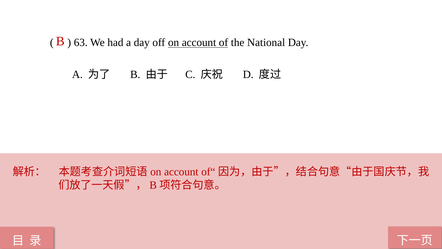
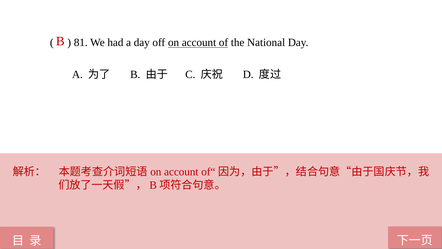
63: 63 -> 81 (81, 43)
